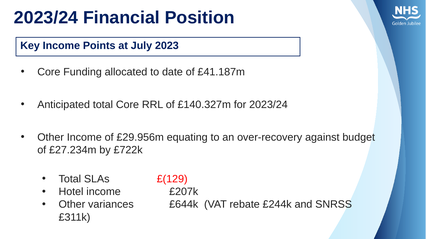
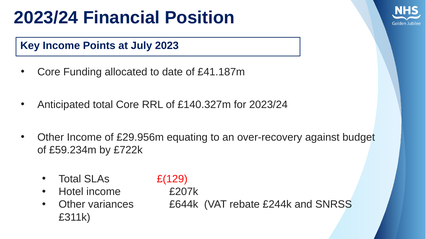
£27.234m: £27.234m -> £59.234m (73, 150)
